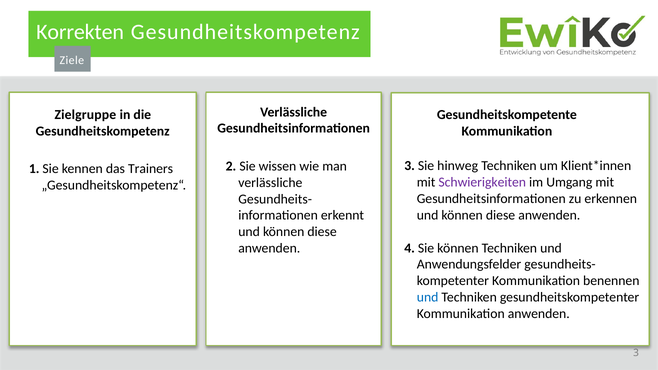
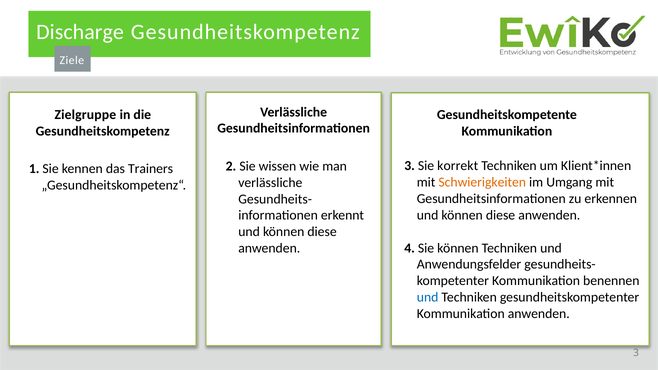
Korrekten: Korrekten -> Discharge (80, 32)
hinweg: hinweg -> korrekt (458, 166)
Schwierigkeiten colour: purple -> orange (482, 182)
